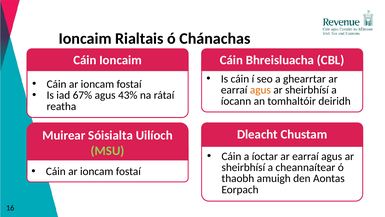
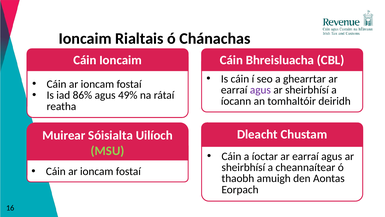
agus colour: orange -> purple (260, 90)
67%: 67% -> 86% (82, 95)
43%: 43% -> 49% (128, 95)
